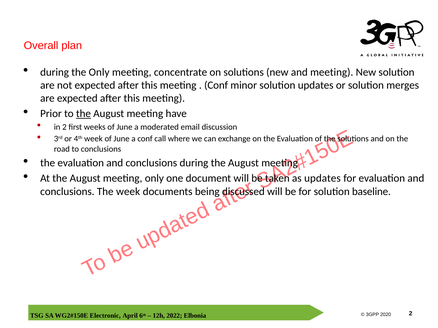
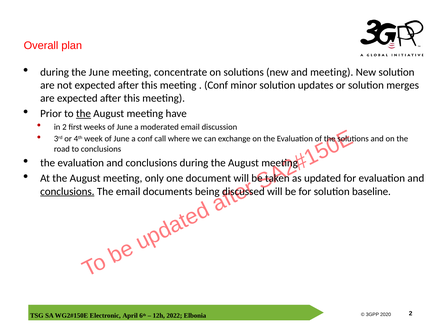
the Only: Only -> June (99, 72)
updates: updates -> updated (323, 179)
conclusions underline: none -> present (67, 192)
The week: week -> email (128, 192)
